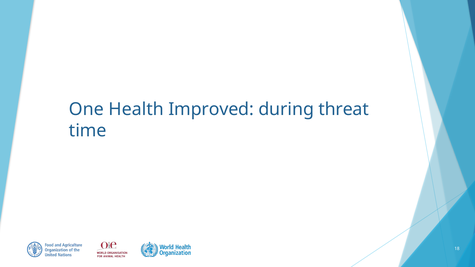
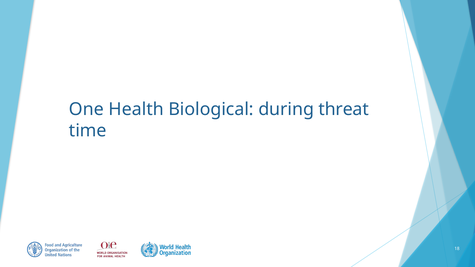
Improved: Improved -> Biological (211, 109)
